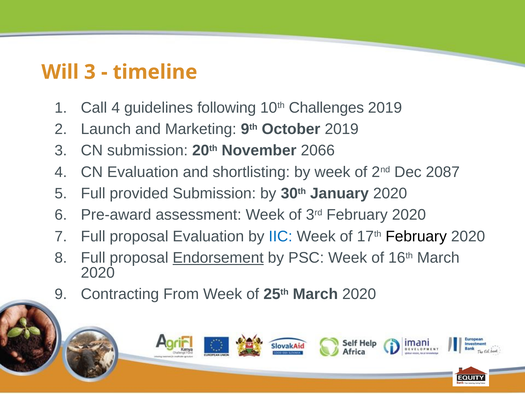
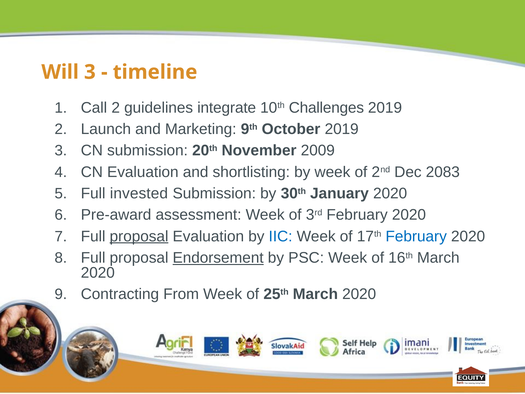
Call 4: 4 -> 2 (116, 108)
following: following -> integrate (227, 108)
2066: 2066 -> 2009 (318, 150)
2087: 2087 -> 2083 (443, 172)
provided: provided -> invested (139, 193)
proposal underline: none -> present (139, 236)
February colour: black -> blue (416, 236)
